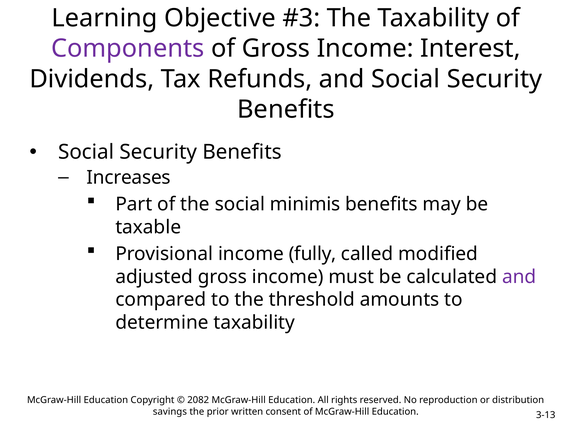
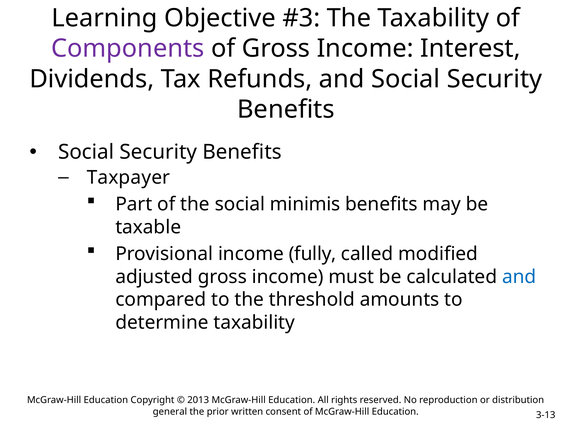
Increases: Increases -> Taxpayer (128, 177)
and colour: purple -> blue (519, 277)
2082: 2082 -> 2013 (198, 400)
savings: savings -> general (170, 412)
